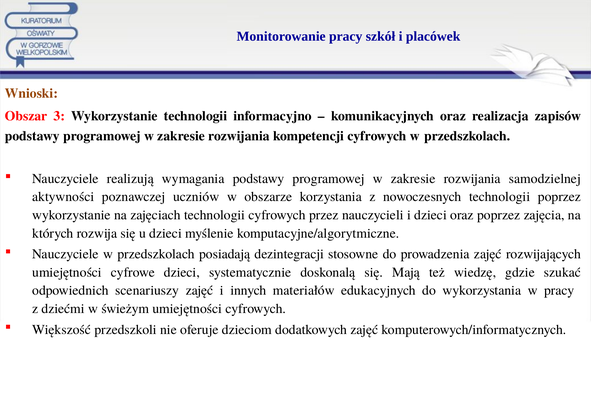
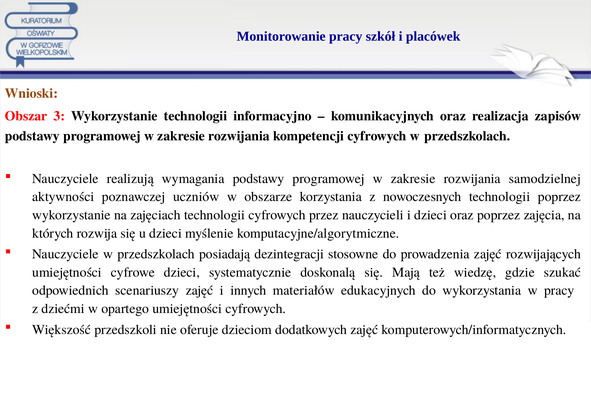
świeżym: świeżym -> opartego (125, 309)
